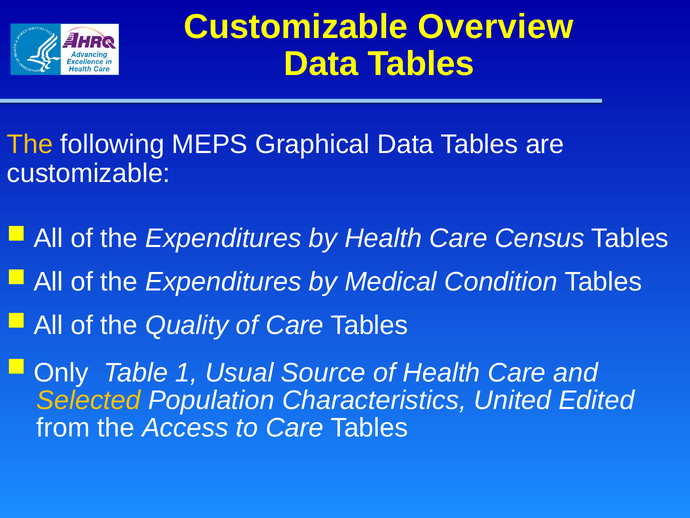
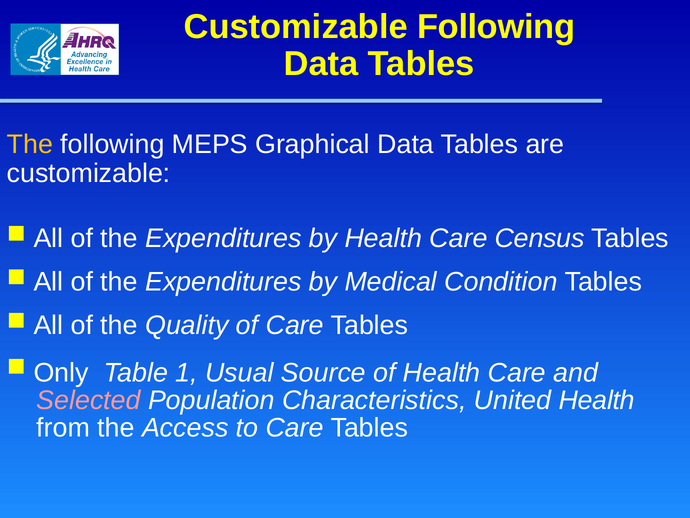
Customizable Overview: Overview -> Following (496, 27)
Selected colour: yellow -> pink (89, 400)
United Edited: Edited -> Health (597, 400)
